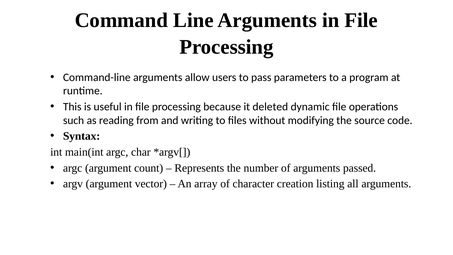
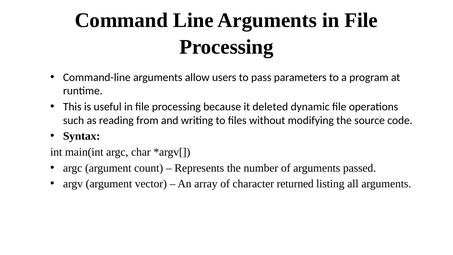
creation: creation -> returned (295, 184)
